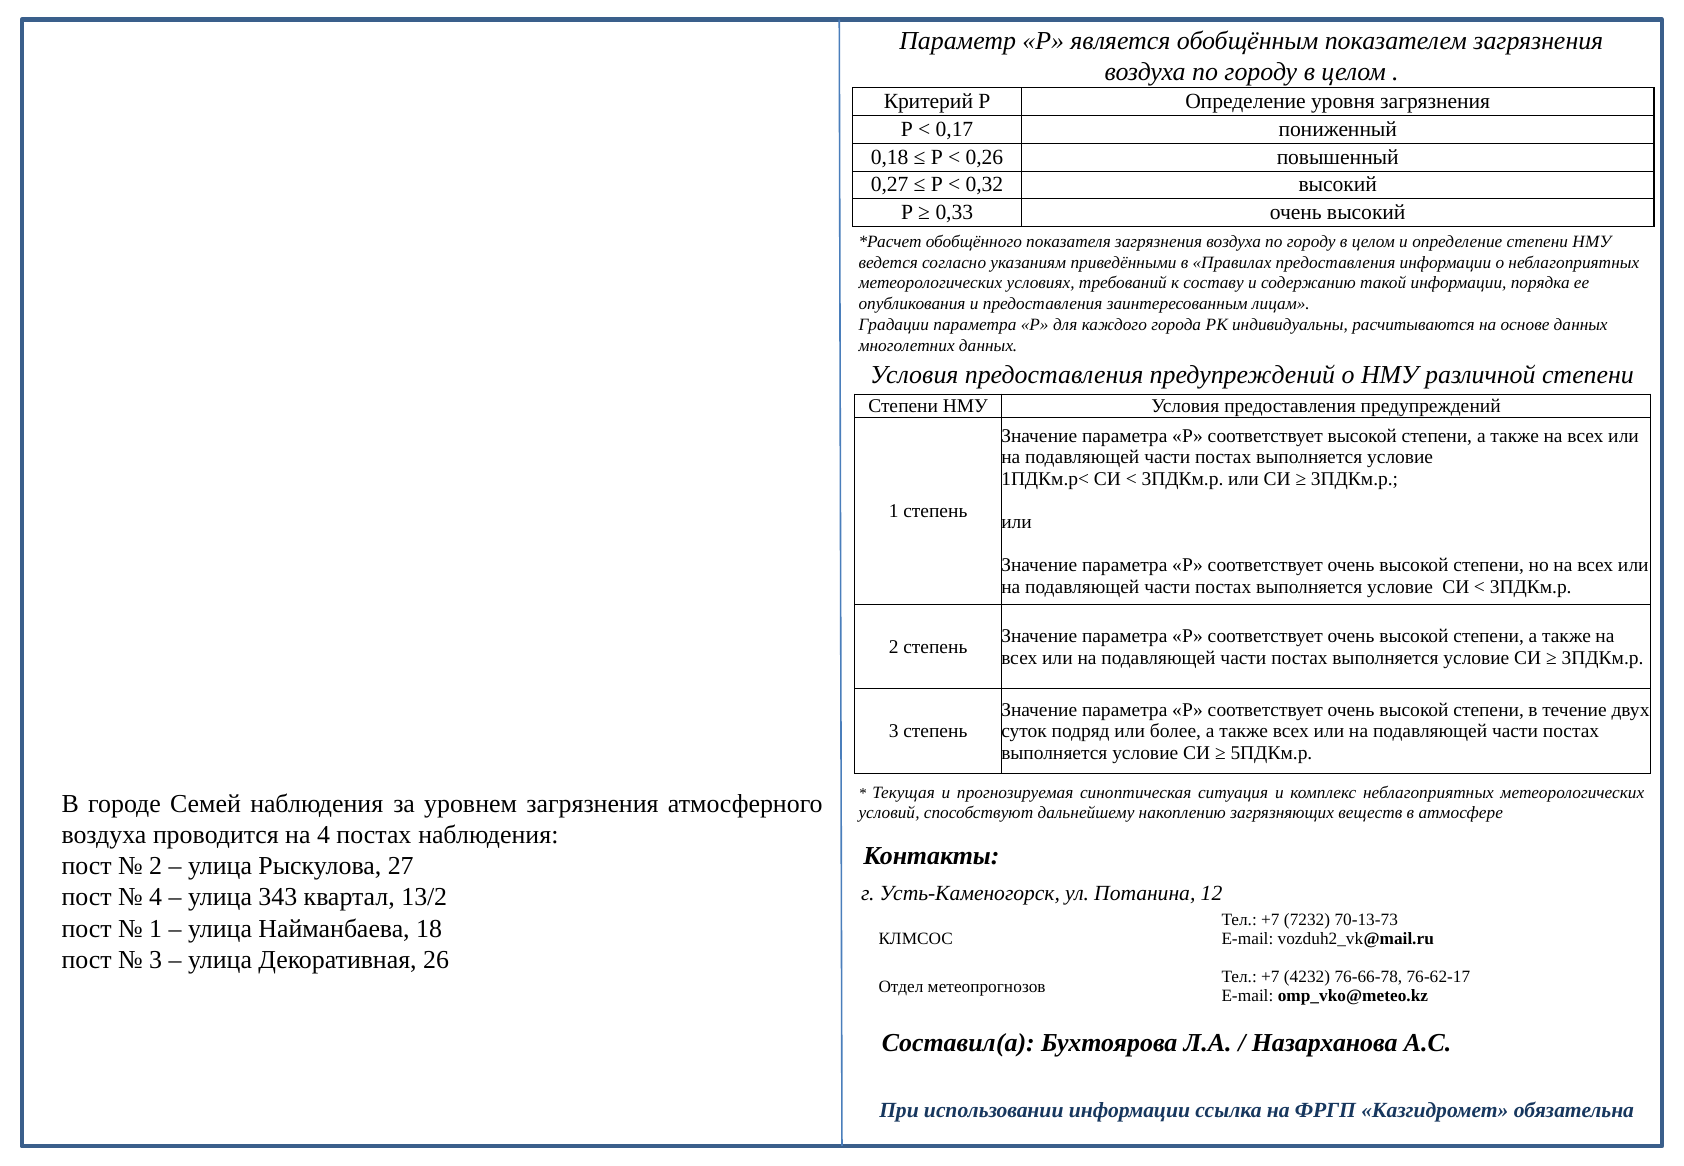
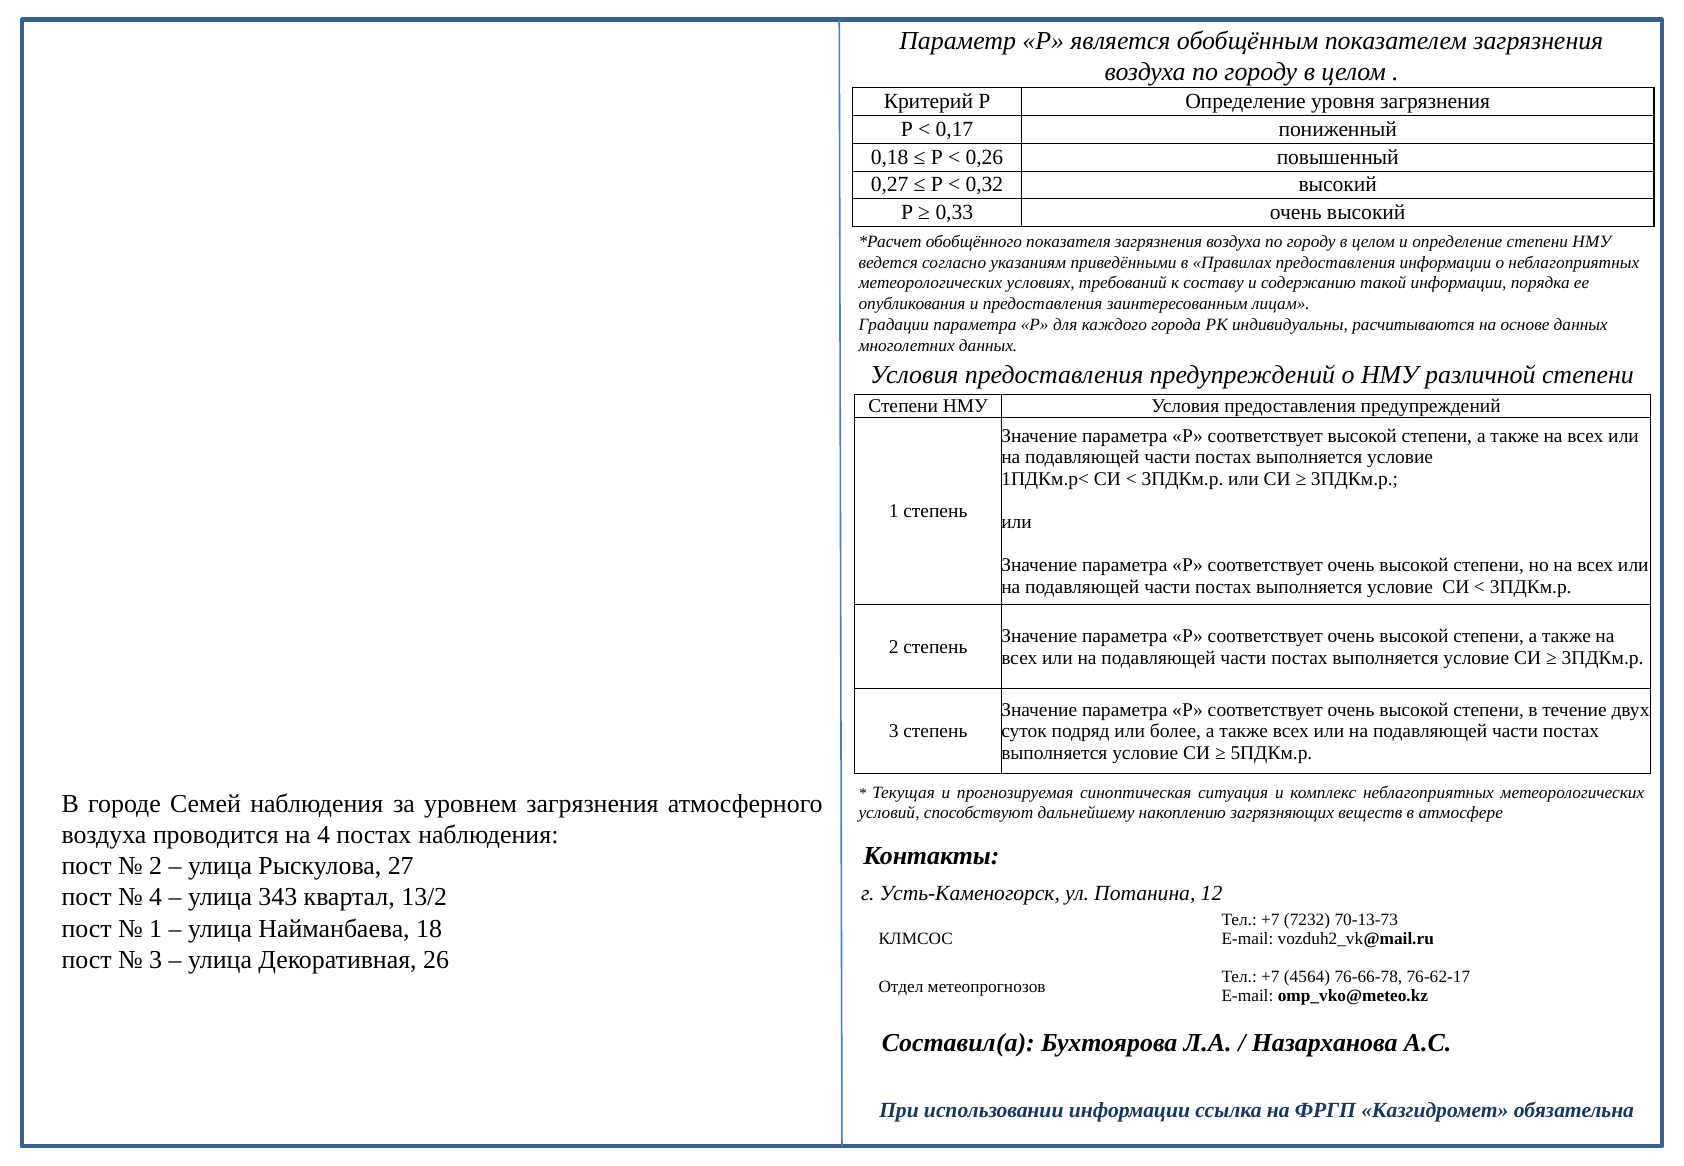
4232: 4232 -> 4564 (1307, 977)
